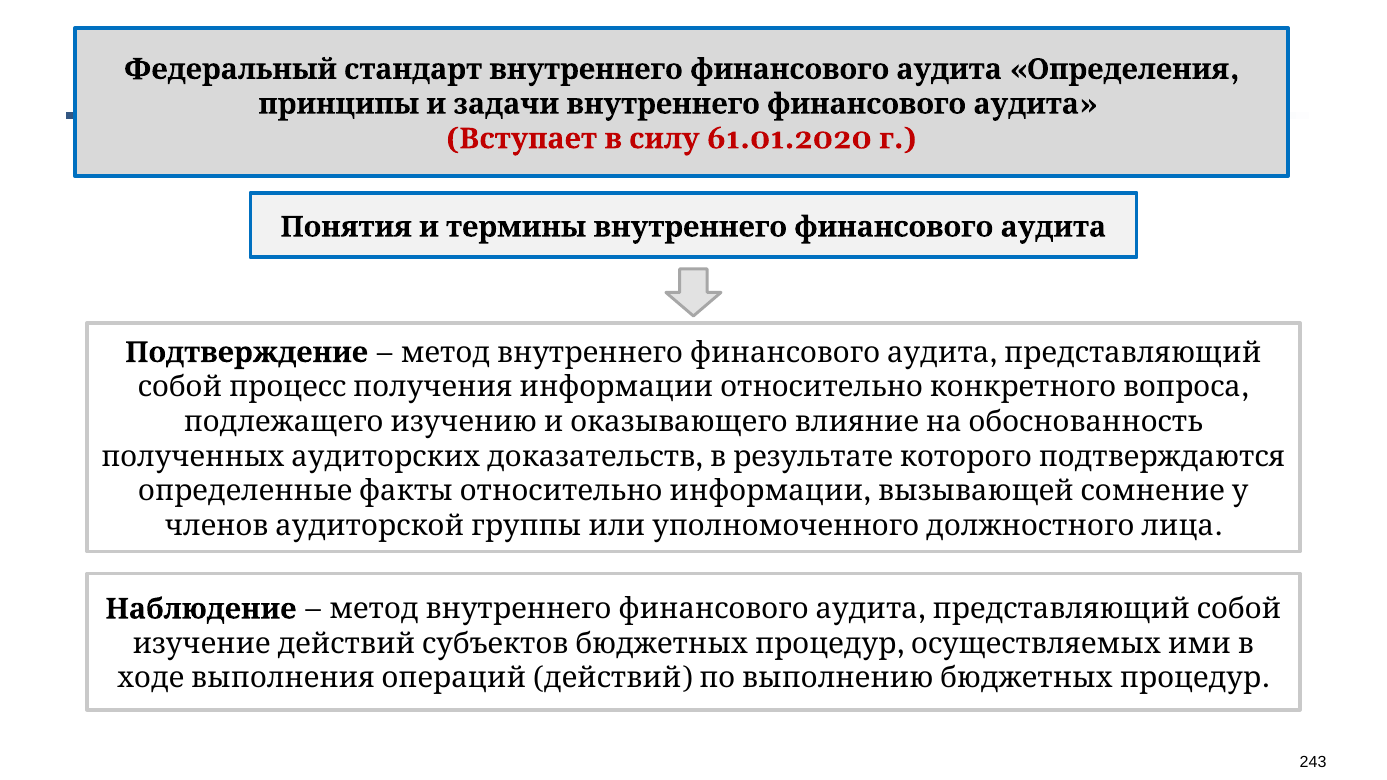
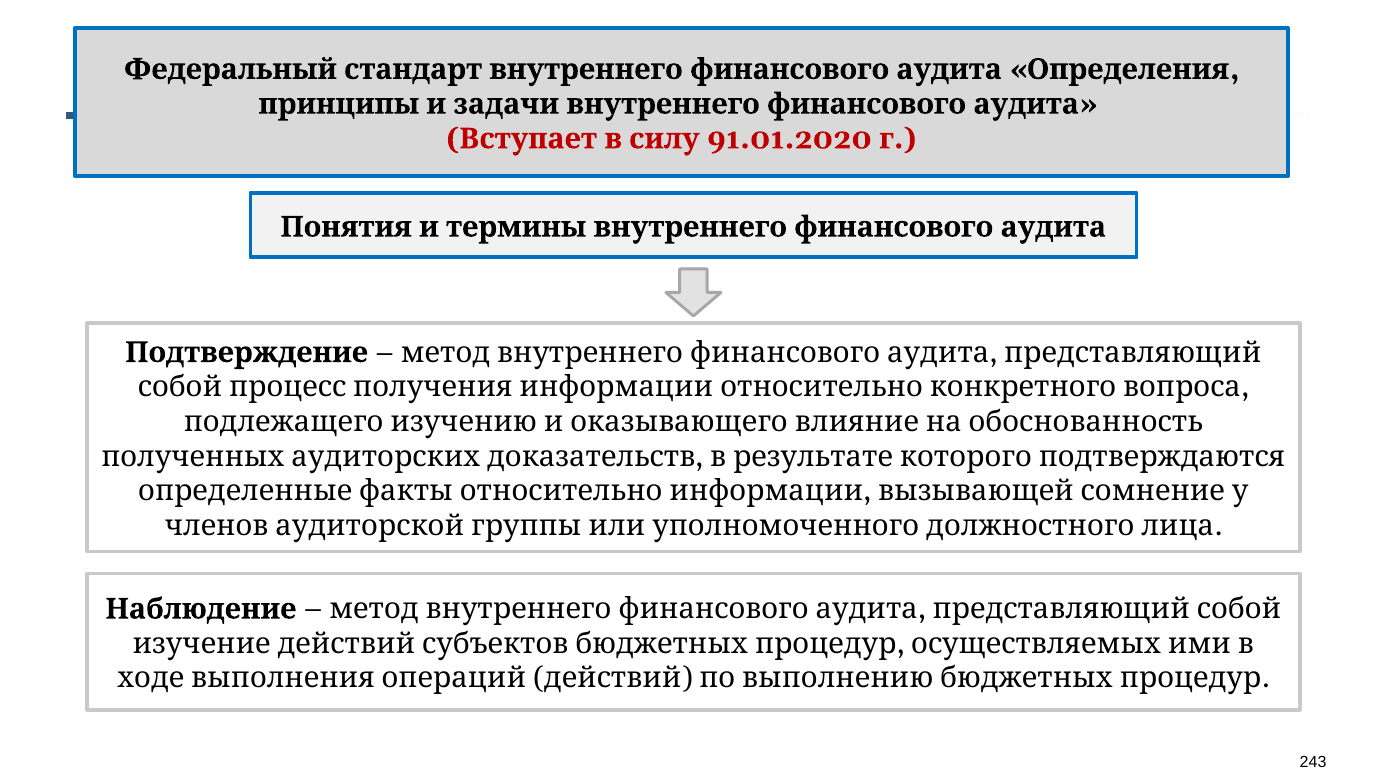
61.01.2020: 61.01.2020 -> 91.01.2020 (789, 139)
